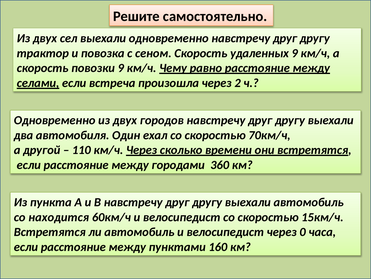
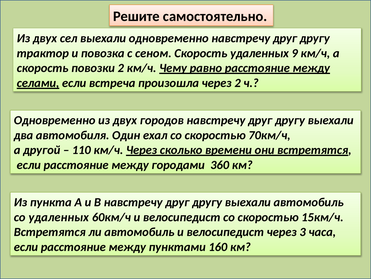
повозки 9: 9 -> 2 (121, 68)
со находится: находится -> удаленных (59, 217)
0: 0 -> 3 (303, 231)
